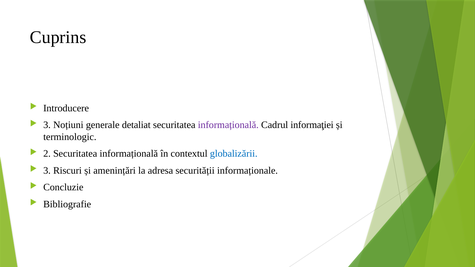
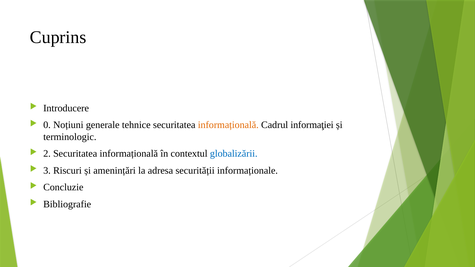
3: 3 -> 0 (47, 125)
detaliat: detaliat -> tehnice (136, 125)
informațională colour: purple -> orange (228, 125)
